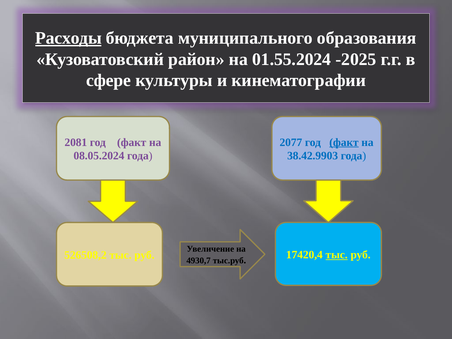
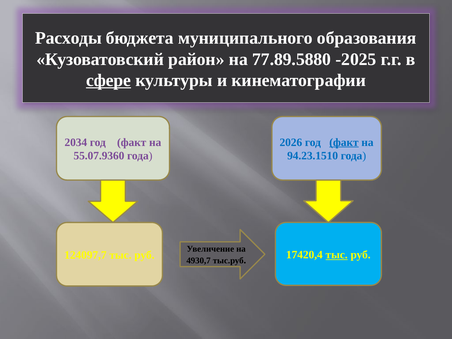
Расходы underline: present -> none (69, 38)
01.55.2024: 01.55.2024 -> 77.89.5880 (292, 59)
сфере underline: none -> present (109, 80)
2081: 2081 -> 2034 (76, 142)
2077: 2077 -> 2026 (291, 142)
08.05.2024: 08.05.2024 -> 55.07.9360 (99, 156)
38.42.9903: 38.42.9903 -> 94.23.1510 (313, 156)
526508,2: 526508,2 -> 124097,7 (85, 255)
